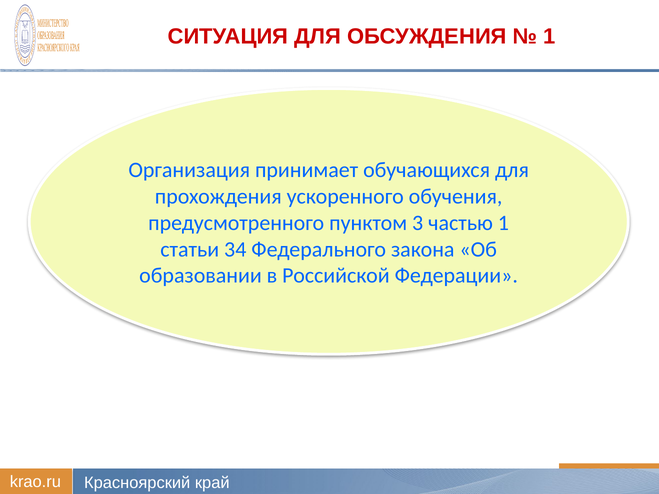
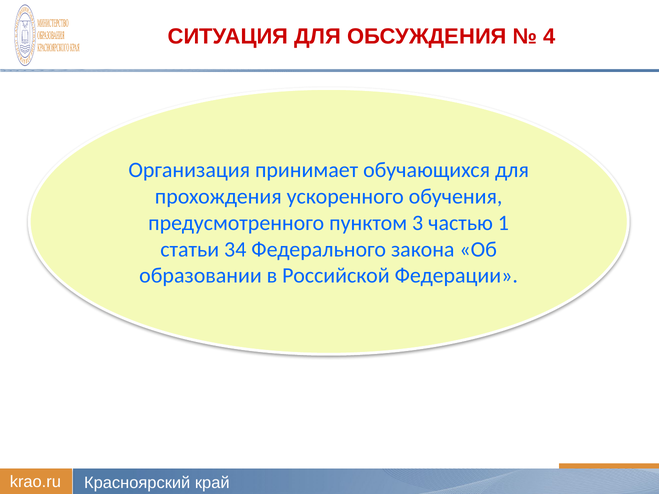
1: 1 -> 4 (549, 37)
